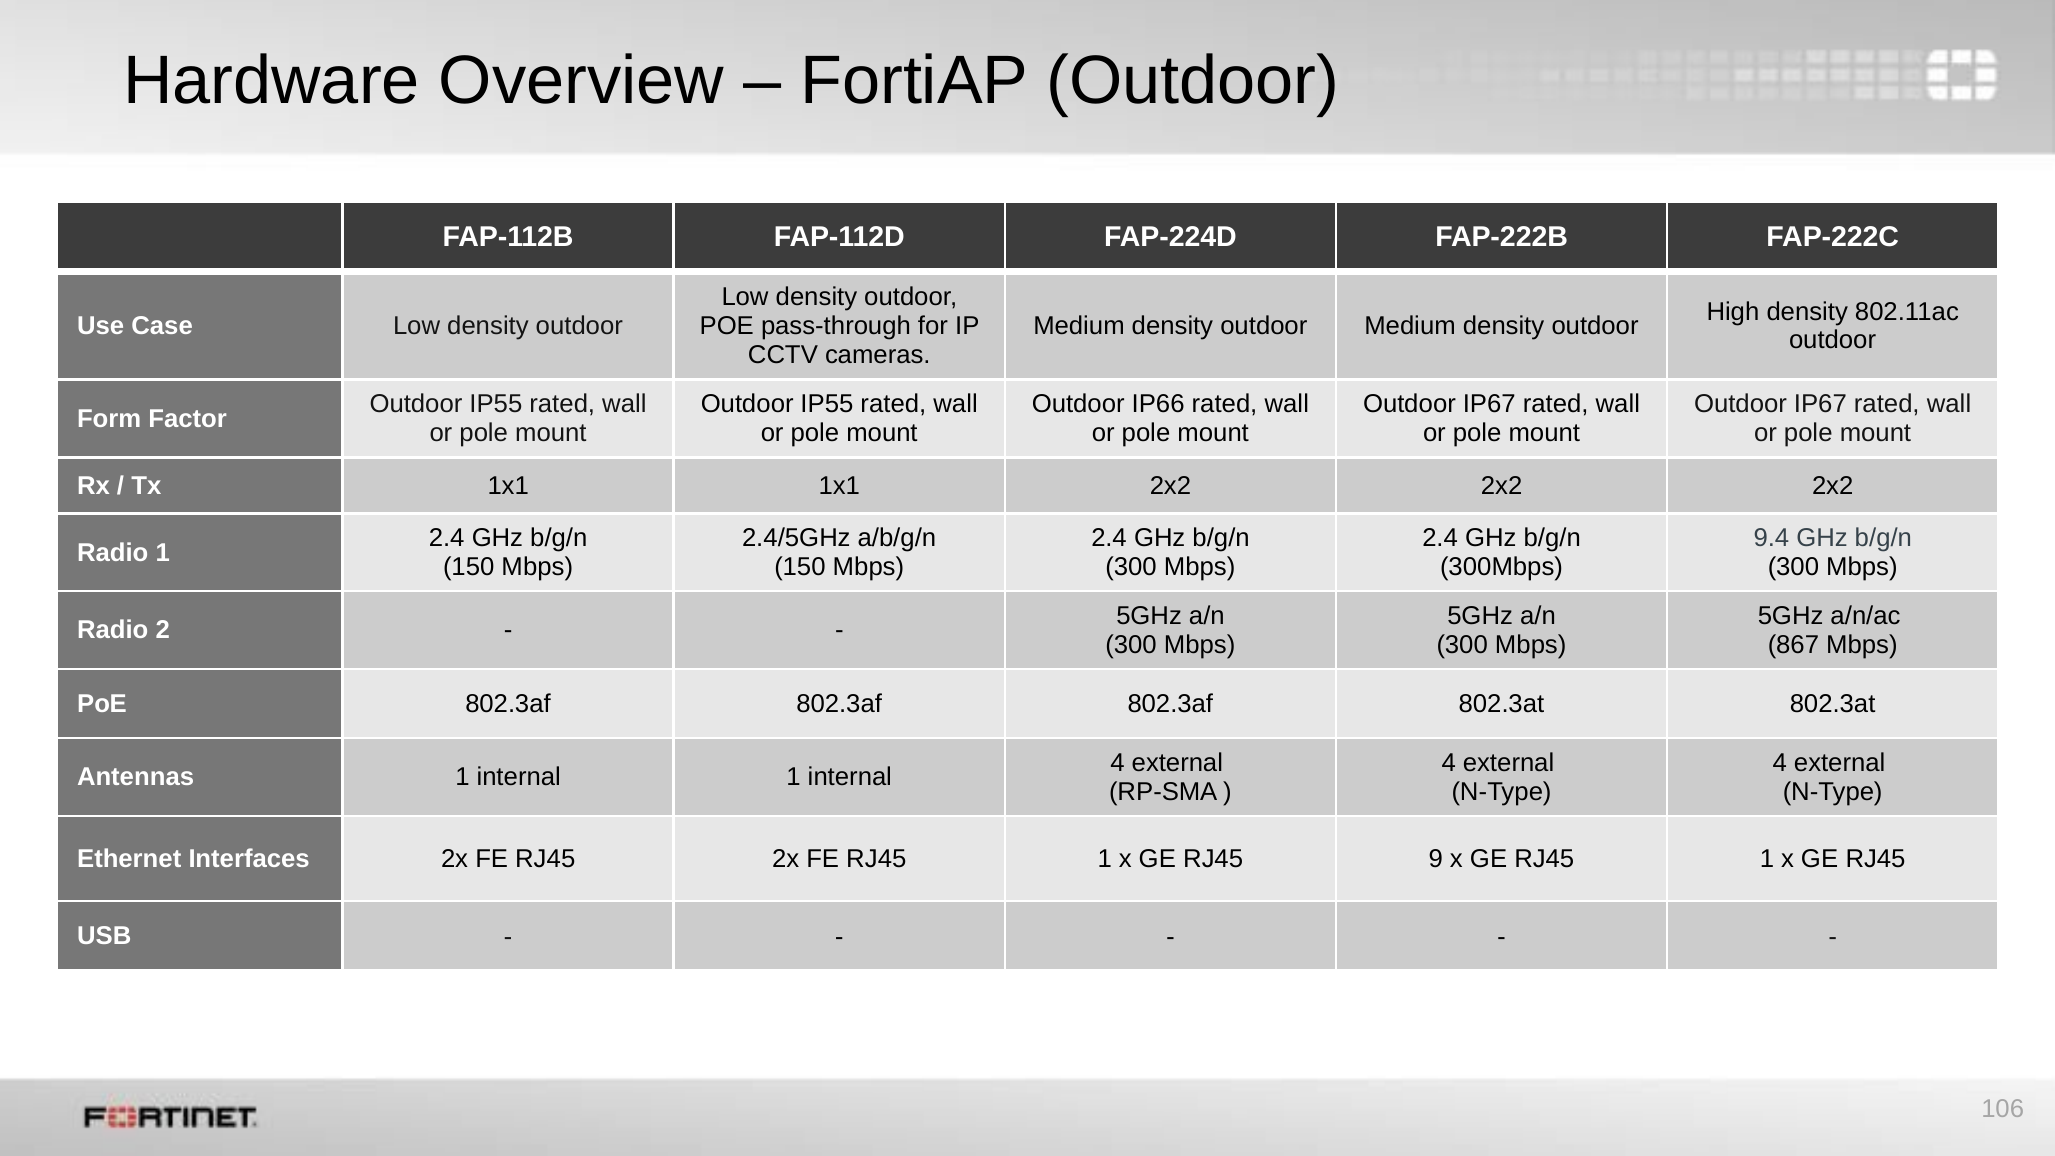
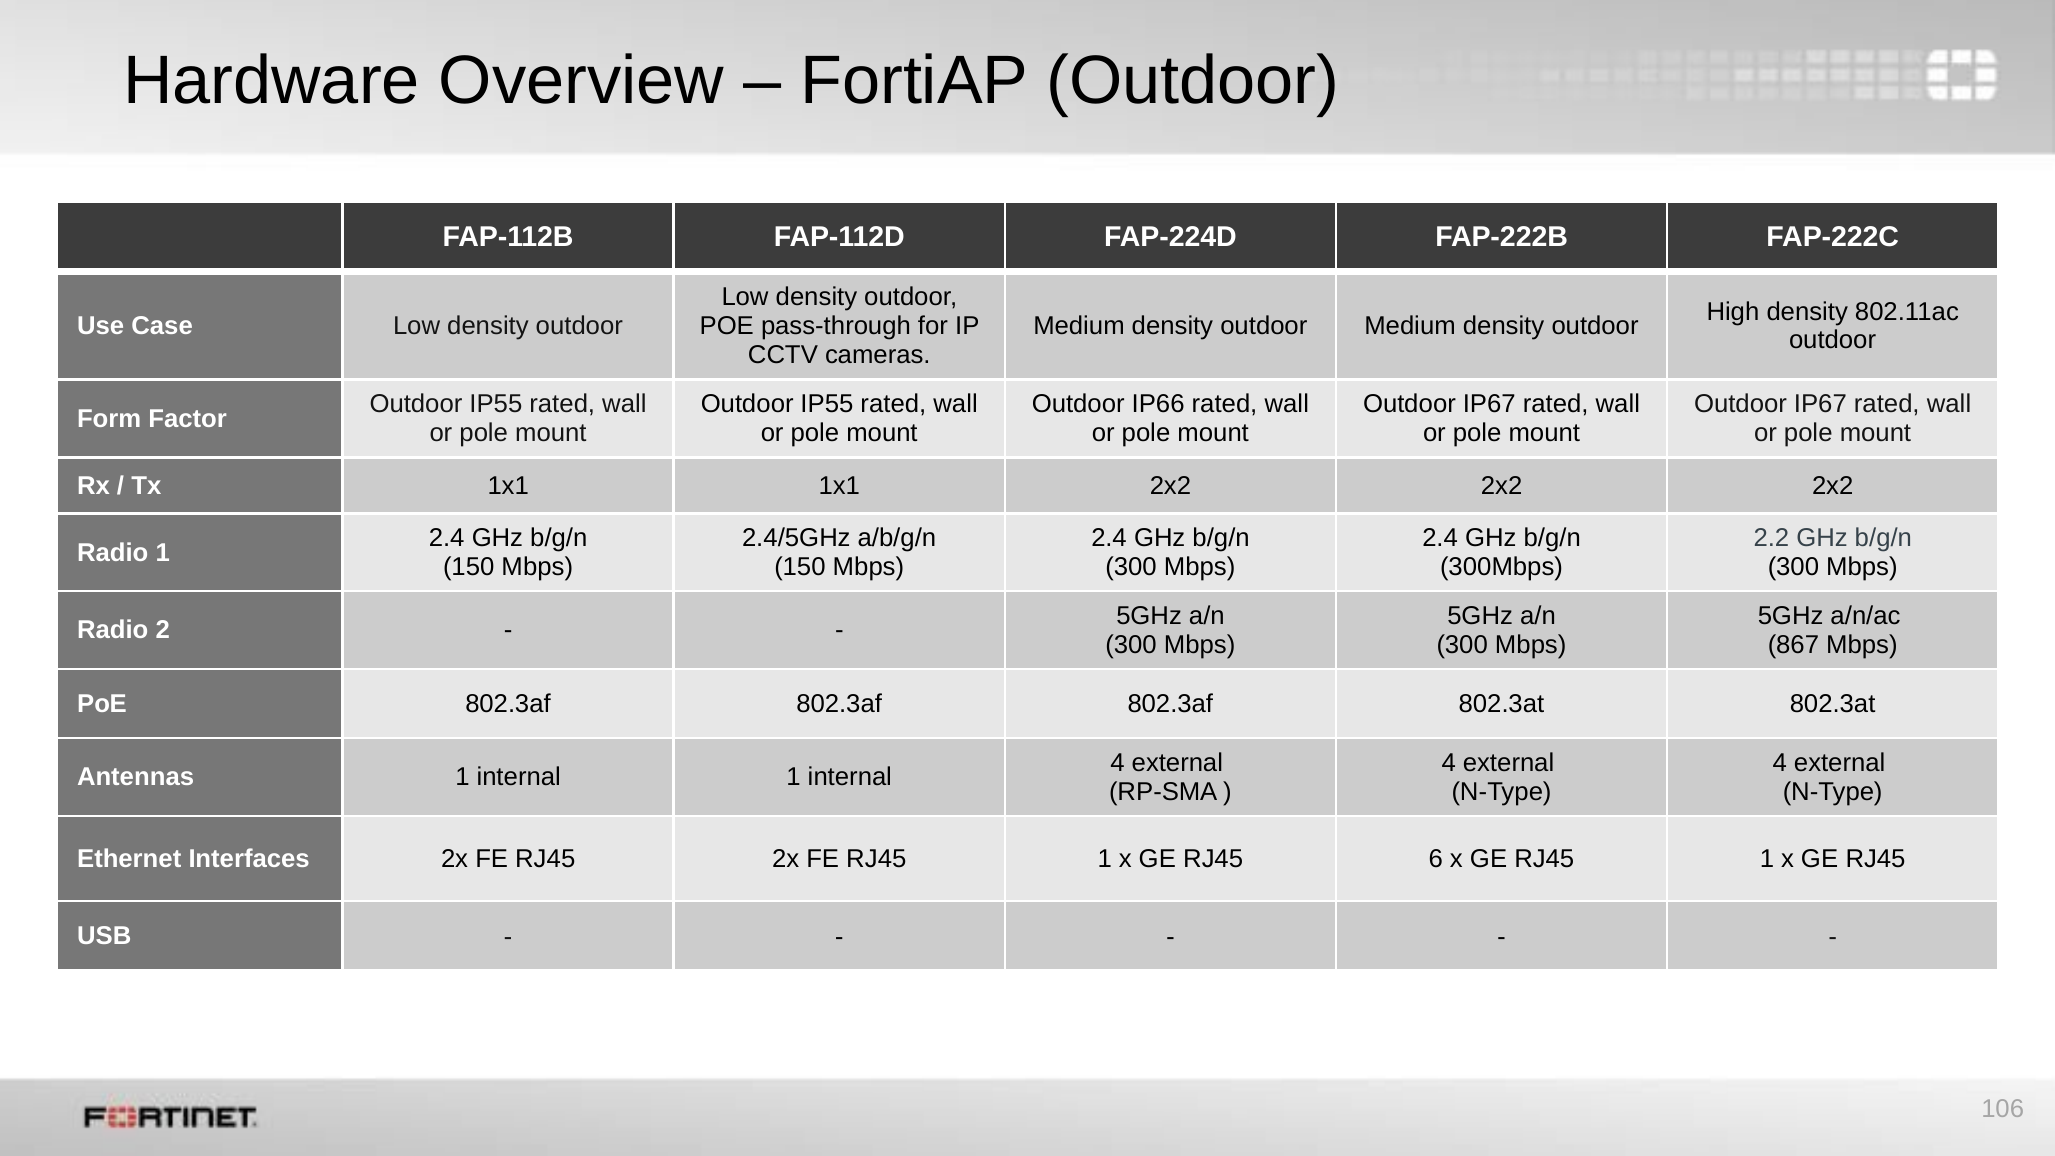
9.4: 9.4 -> 2.2 (1771, 538)
9: 9 -> 6 (1436, 859)
